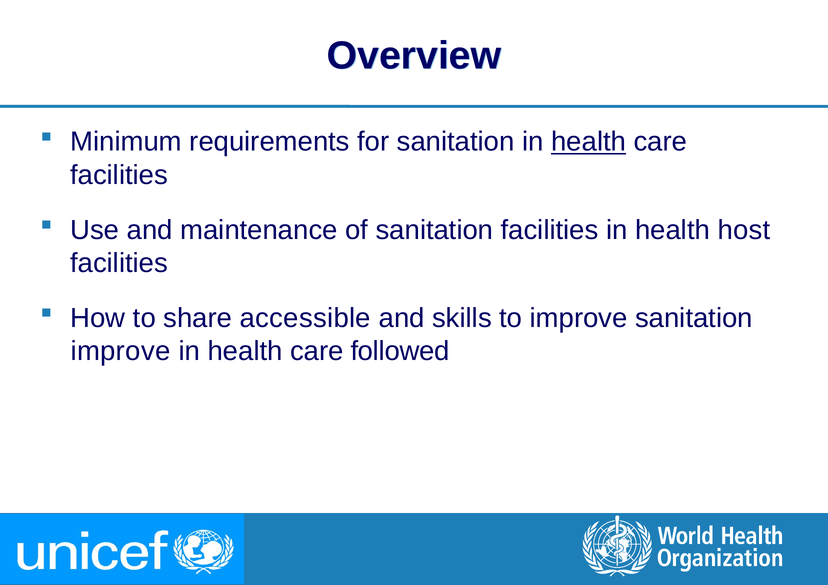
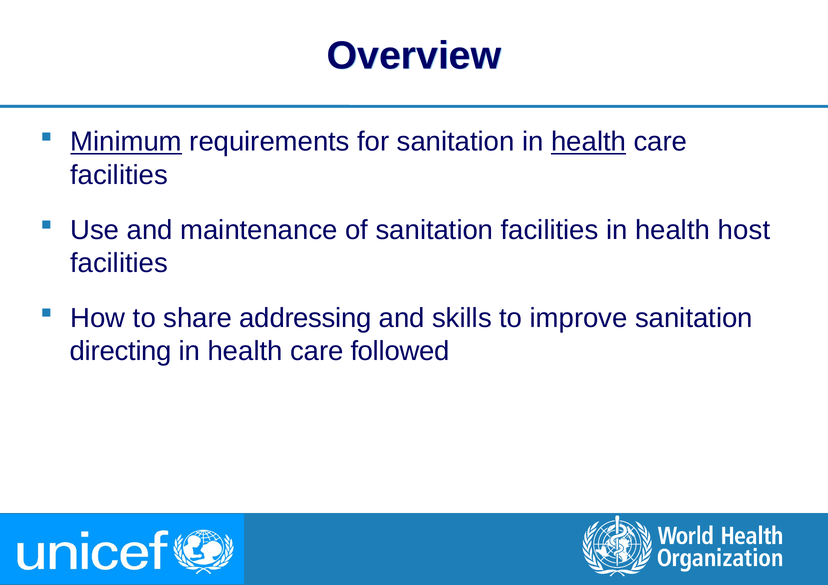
Minimum underline: none -> present (126, 142)
accessible: accessible -> addressing (306, 318)
improve: improve -> directing (121, 351)
